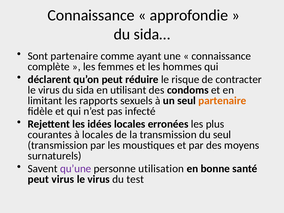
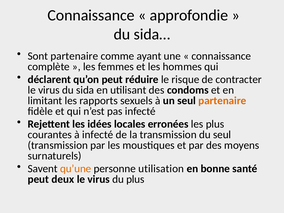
à locales: locales -> infecté (98, 135)
qu’une colour: purple -> orange (76, 169)
peut virus: virus -> deux (63, 179)
du test: test -> plus (135, 179)
